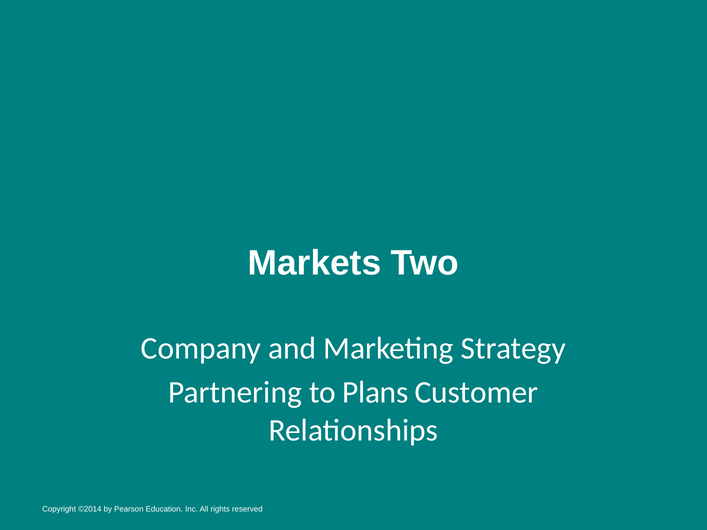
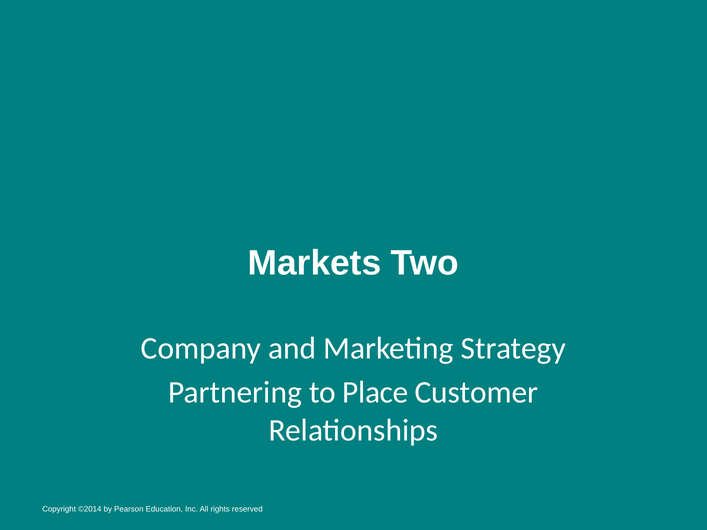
Plans: Plans -> Place (375, 393)
